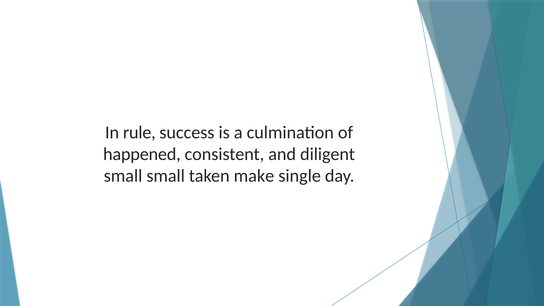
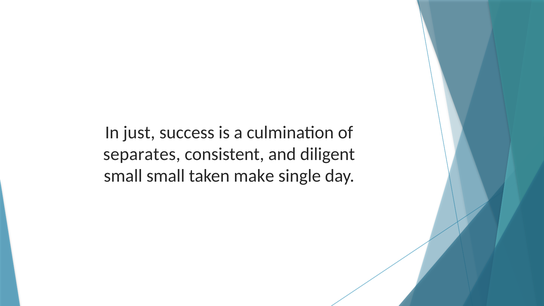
rule: rule -> just (139, 132)
happened: happened -> separates (142, 154)
